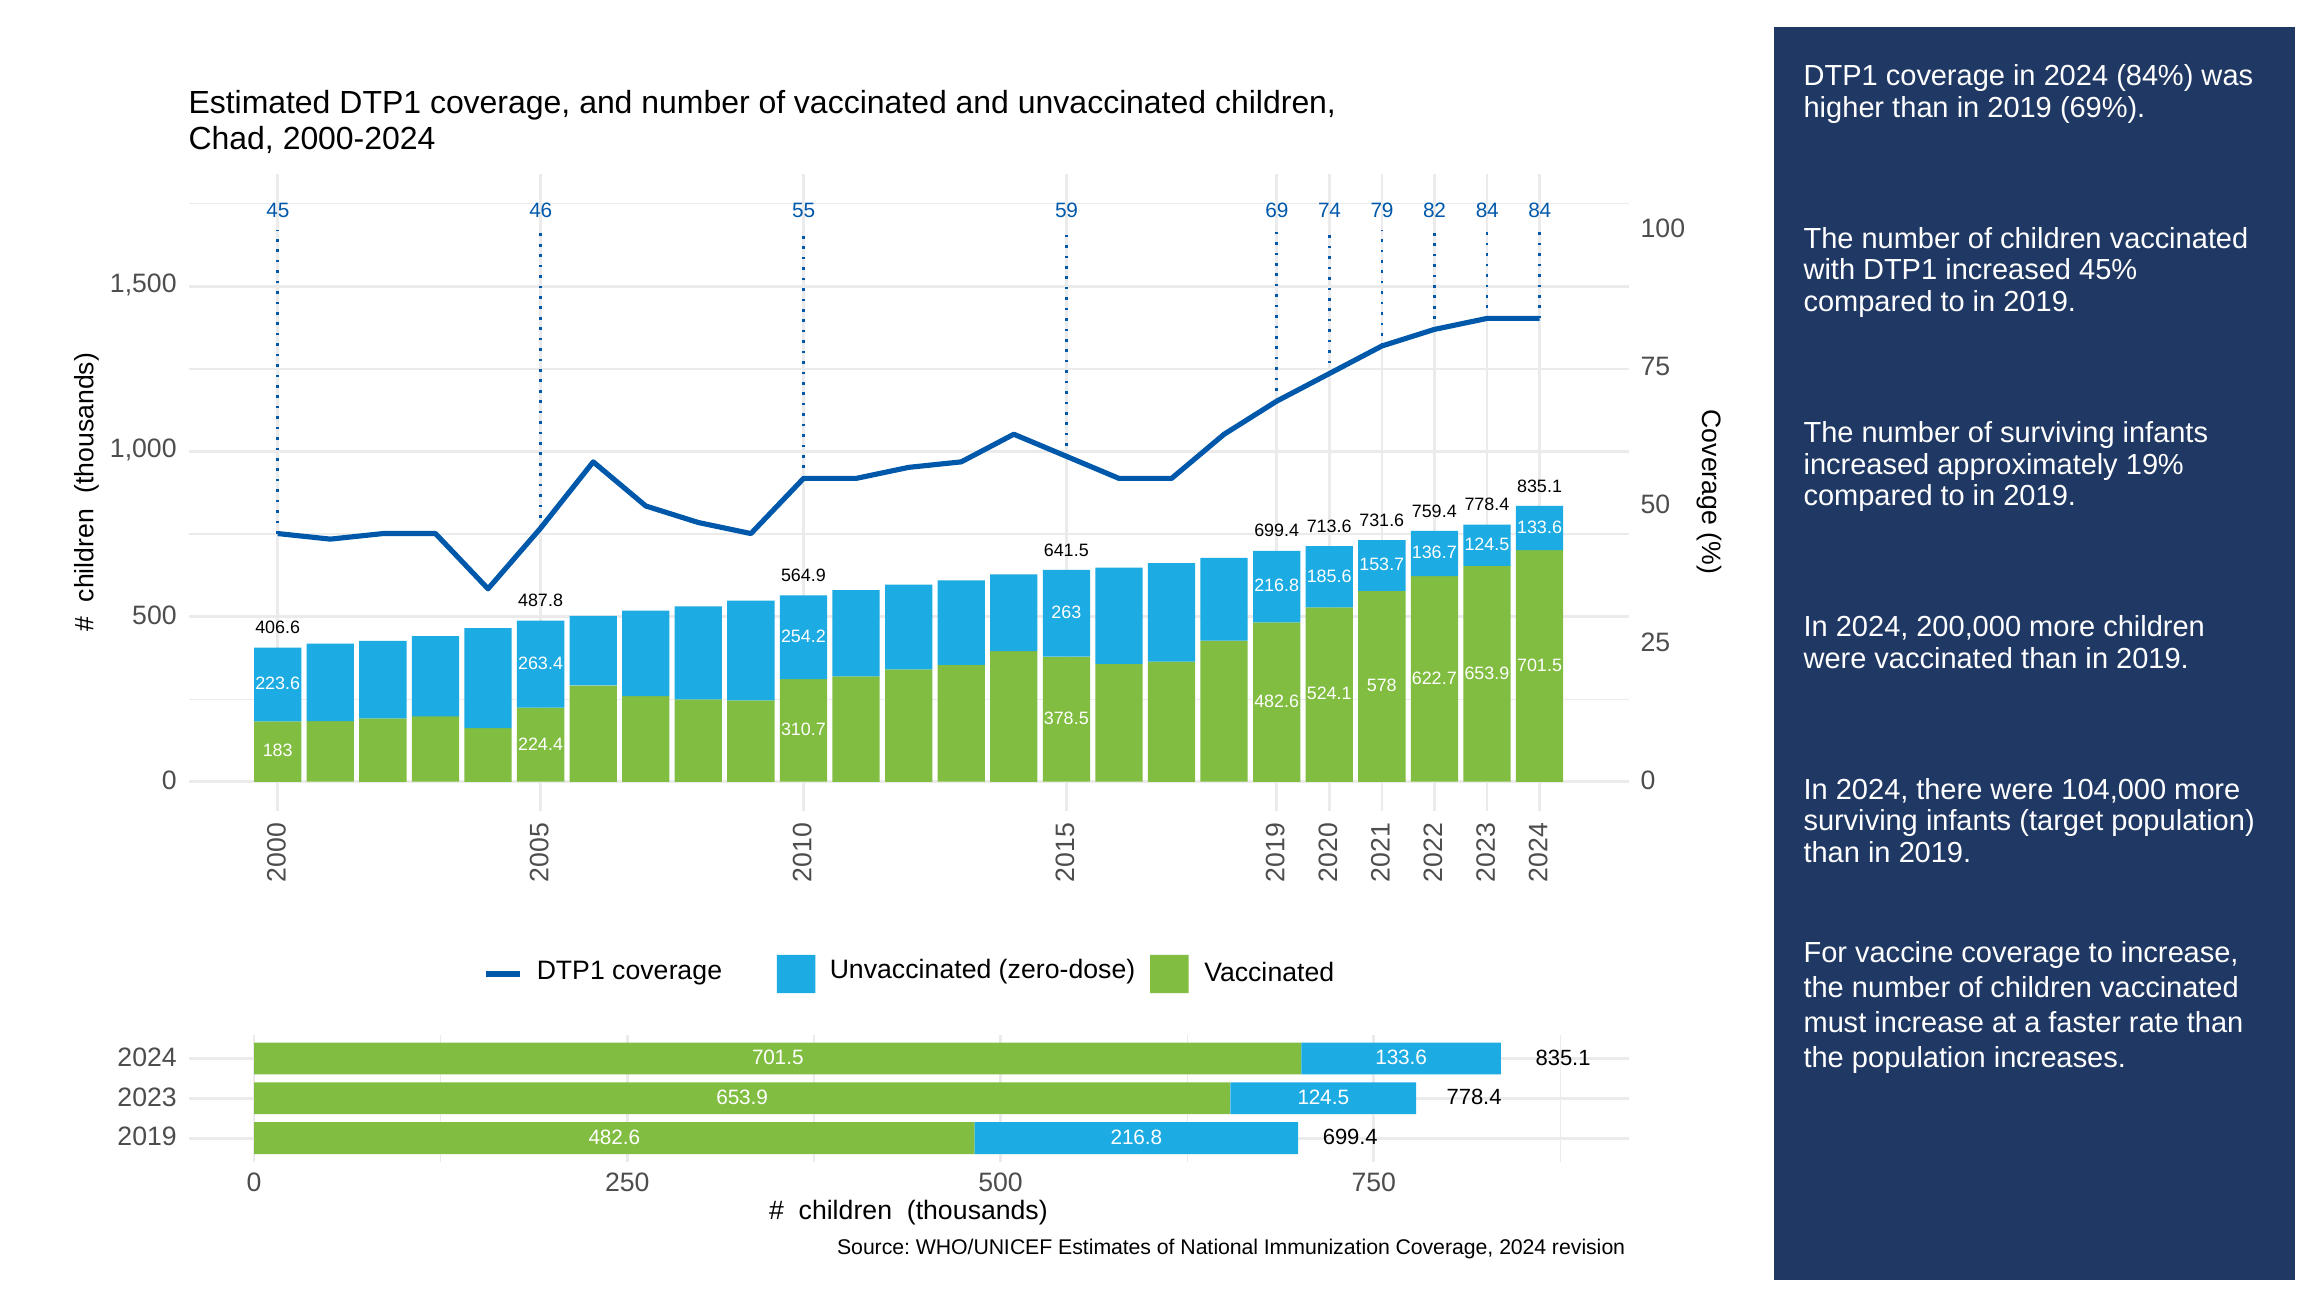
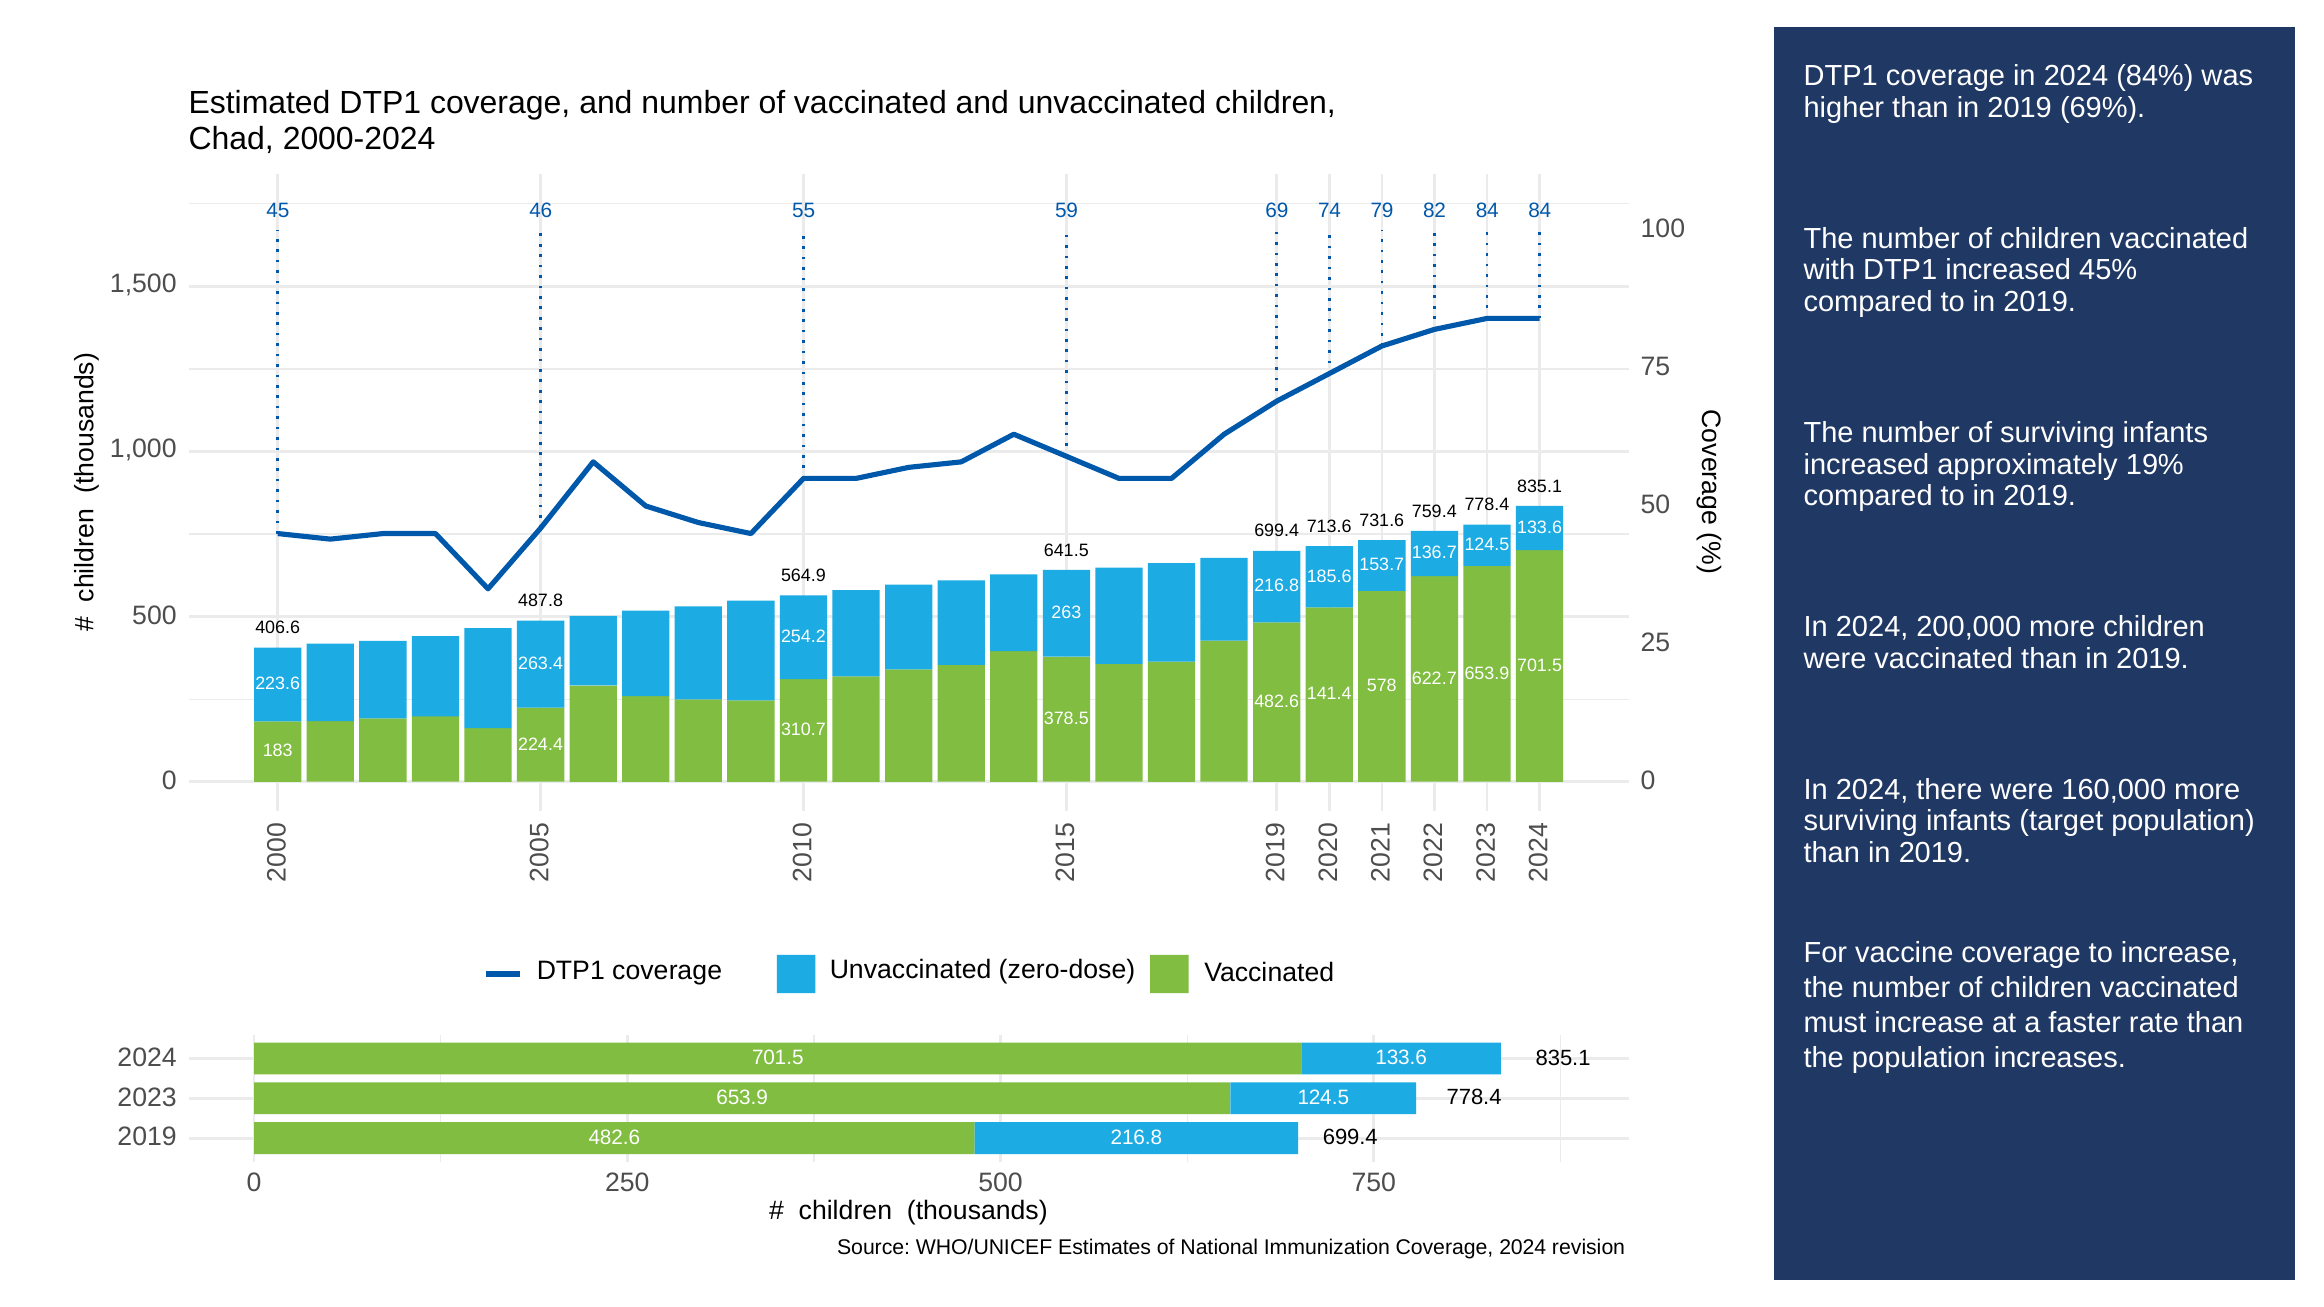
524.1: 524.1 -> 141.4 (1329, 694)
104,000: 104,000 -> 160,000 (2114, 790)
